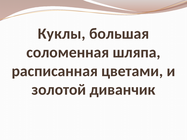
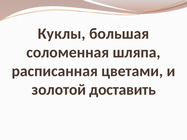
диванчик: диванчик -> доставить (123, 90)
